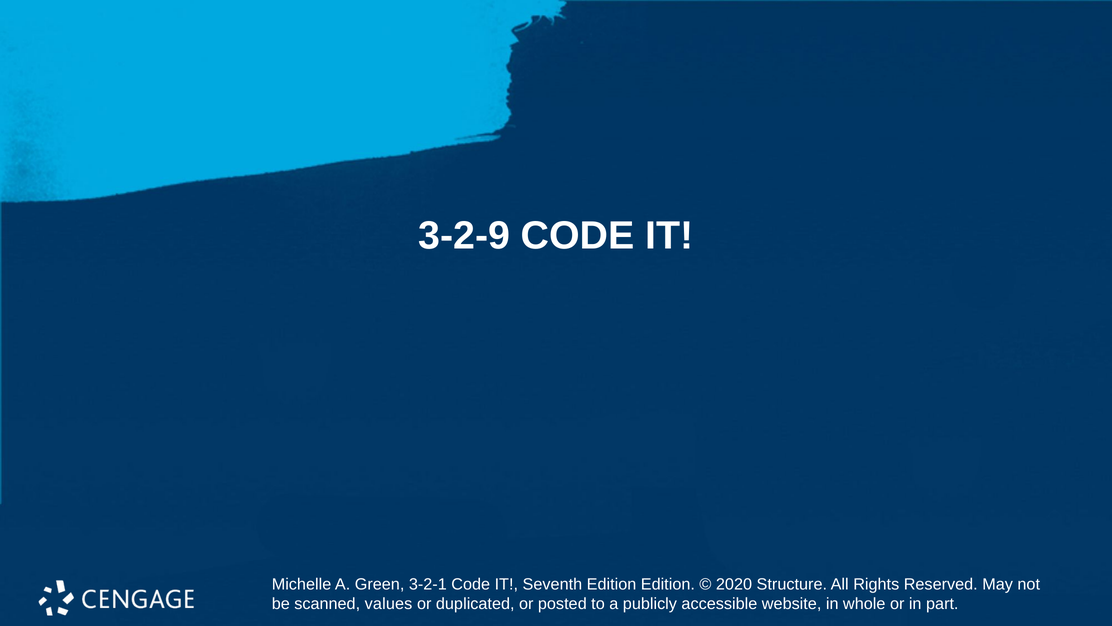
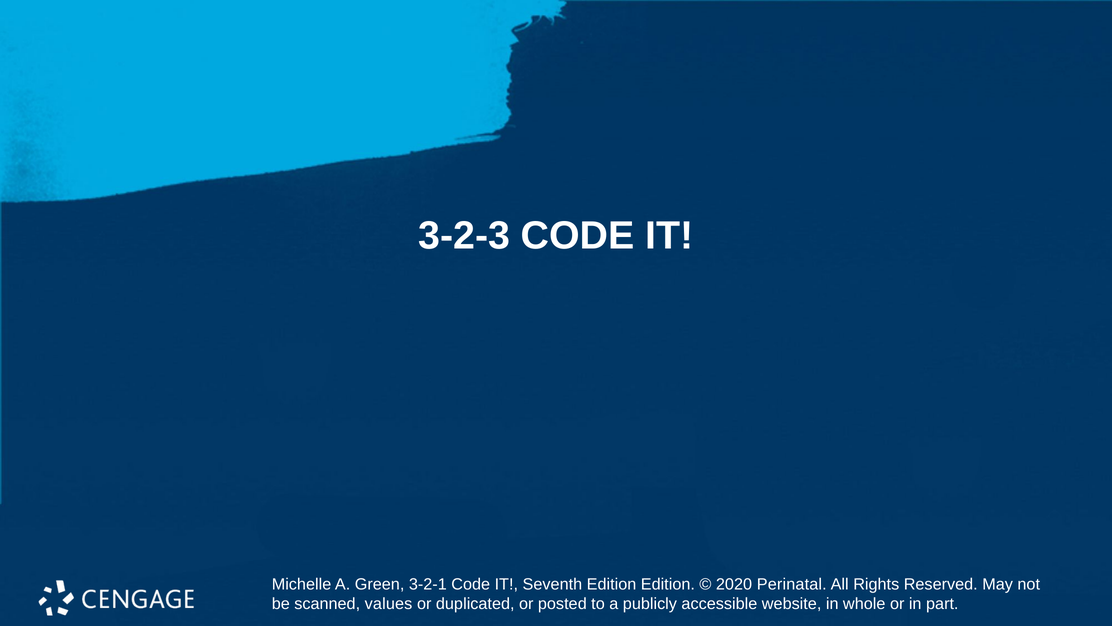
3-2-9: 3-2-9 -> 3-2-3 (464, 235)
Structure: Structure -> Perinatal (792, 584)
